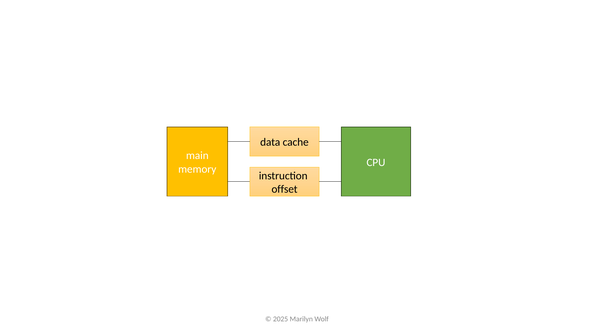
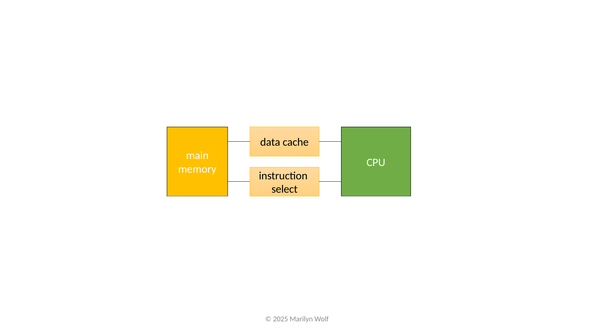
offset: offset -> select (285, 189)
